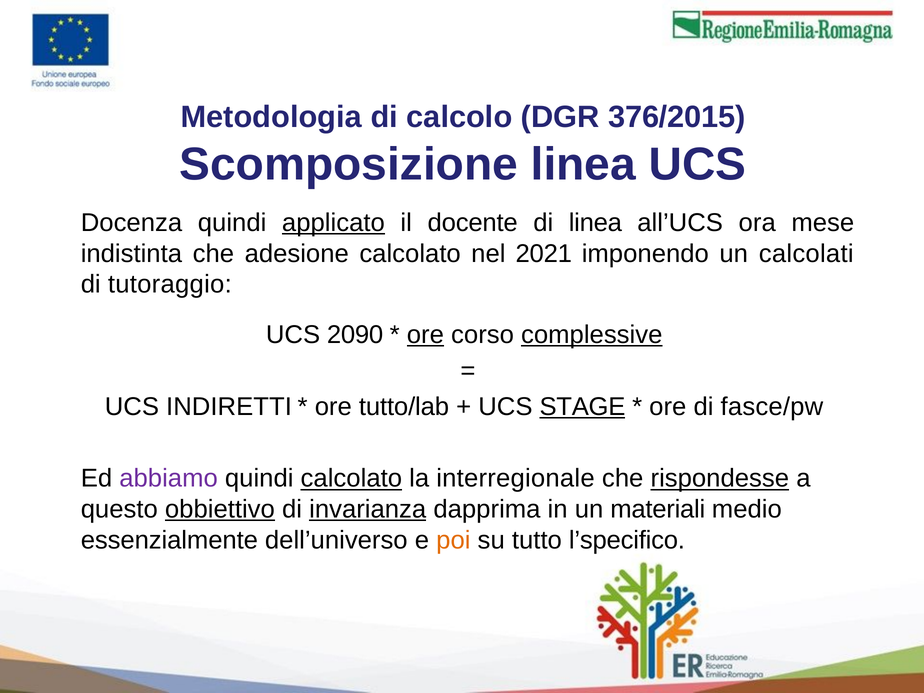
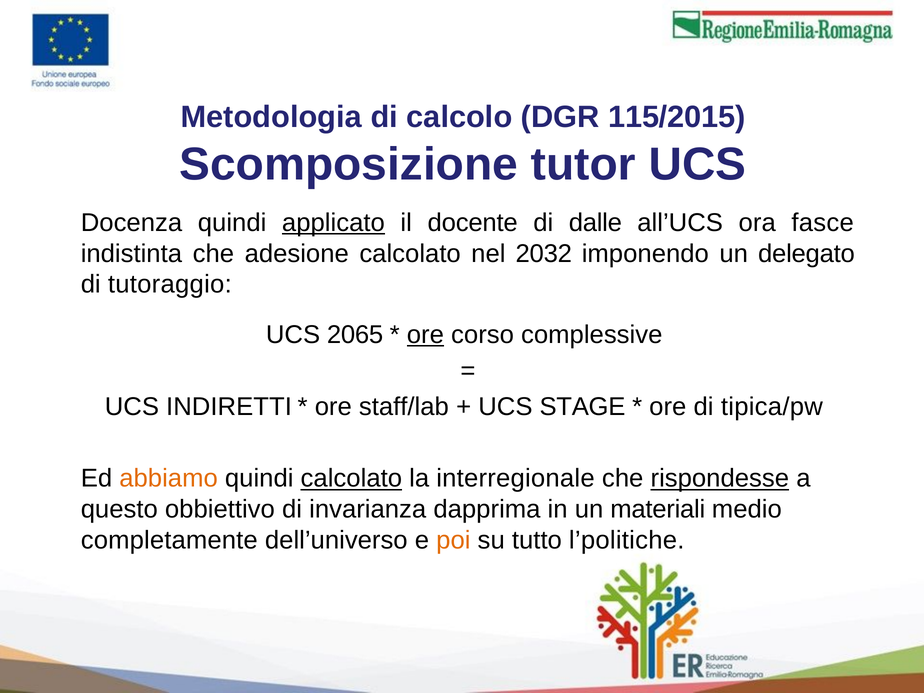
376/2015: 376/2015 -> 115/2015 (677, 117)
Scomposizione linea: linea -> tutor (583, 164)
di linea: linea -> dalle (595, 223)
mese: mese -> fasce (823, 223)
2021: 2021 -> 2032 (544, 254)
calcolati: calcolati -> delegato (806, 254)
2090: 2090 -> 2065 (355, 335)
complessive underline: present -> none (592, 335)
tutto/lab: tutto/lab -> staff/lab (404, 407)
STAGE underline: present -> none (582, 407)
fasce/pw: fasce/pw -> tipica/pw (772, 407)
abbiamo colour: purple -> orange (169, 478)
obbiettivo underline: present -> none (220, 509)
invarianza underline: present -> none (368, 509)
essenzialmente: essenzialmente -> completamente (169, 540)
l’specifico: l’specifico -> l’politiche (627, 540)
